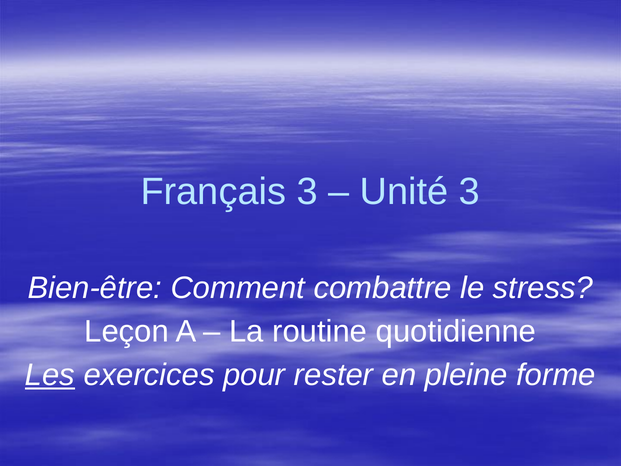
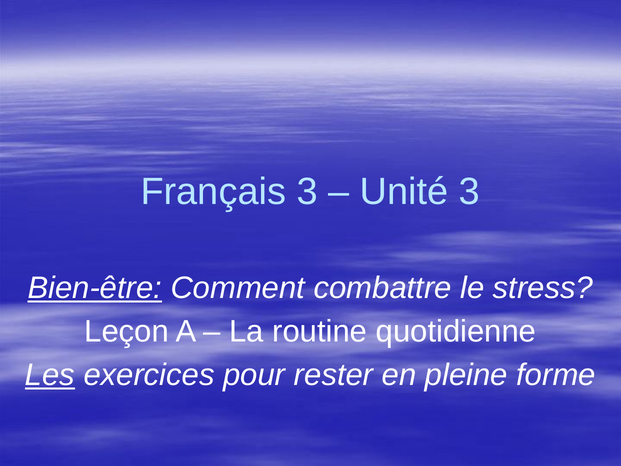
Bien-être underline: none -> present (95, 288)
